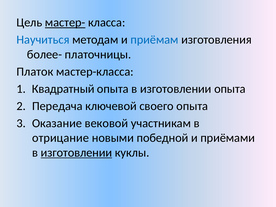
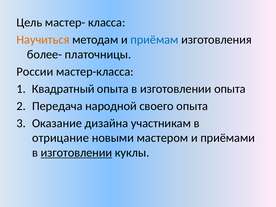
мастер- underline: present -> none (65, 23)
Научиться colour: blue -> orange (43, 40)
Платок: Платок -> России (35, 72)
ключевой: ключевой -> народной (111, 106)
вековой: вековой -> дизайна (106, 123)
победной: победной -> мастером (162, 138)
